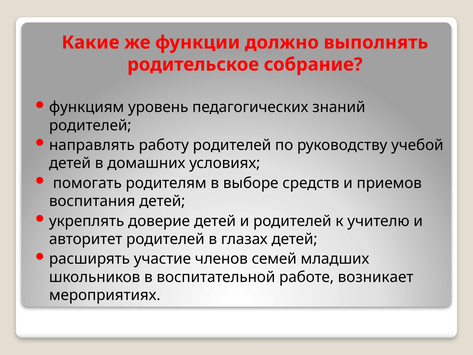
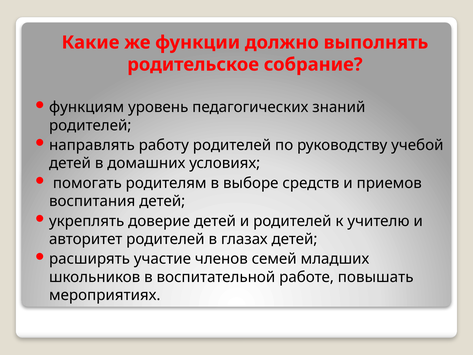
возникает: возникает -> повышать (376, 277)
